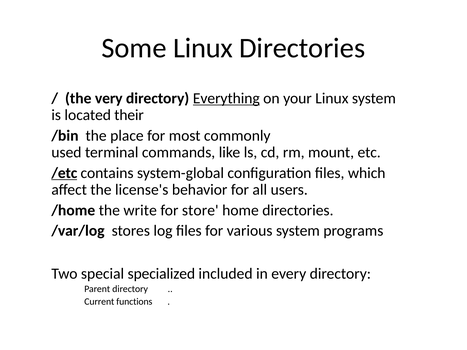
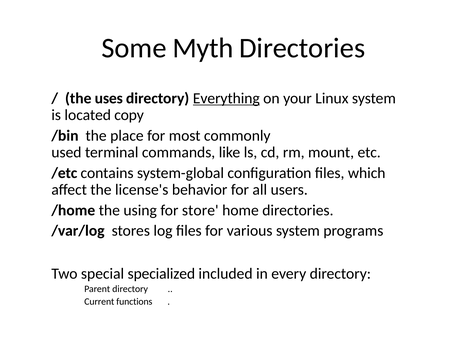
Some Linux: Linux -> Myth (203, 48)
very: very -> uses (109, 98)
their: their -> copy (129, 115)
/etc underline: present -> none (64, 173)
write: write -> using (140, 210)
